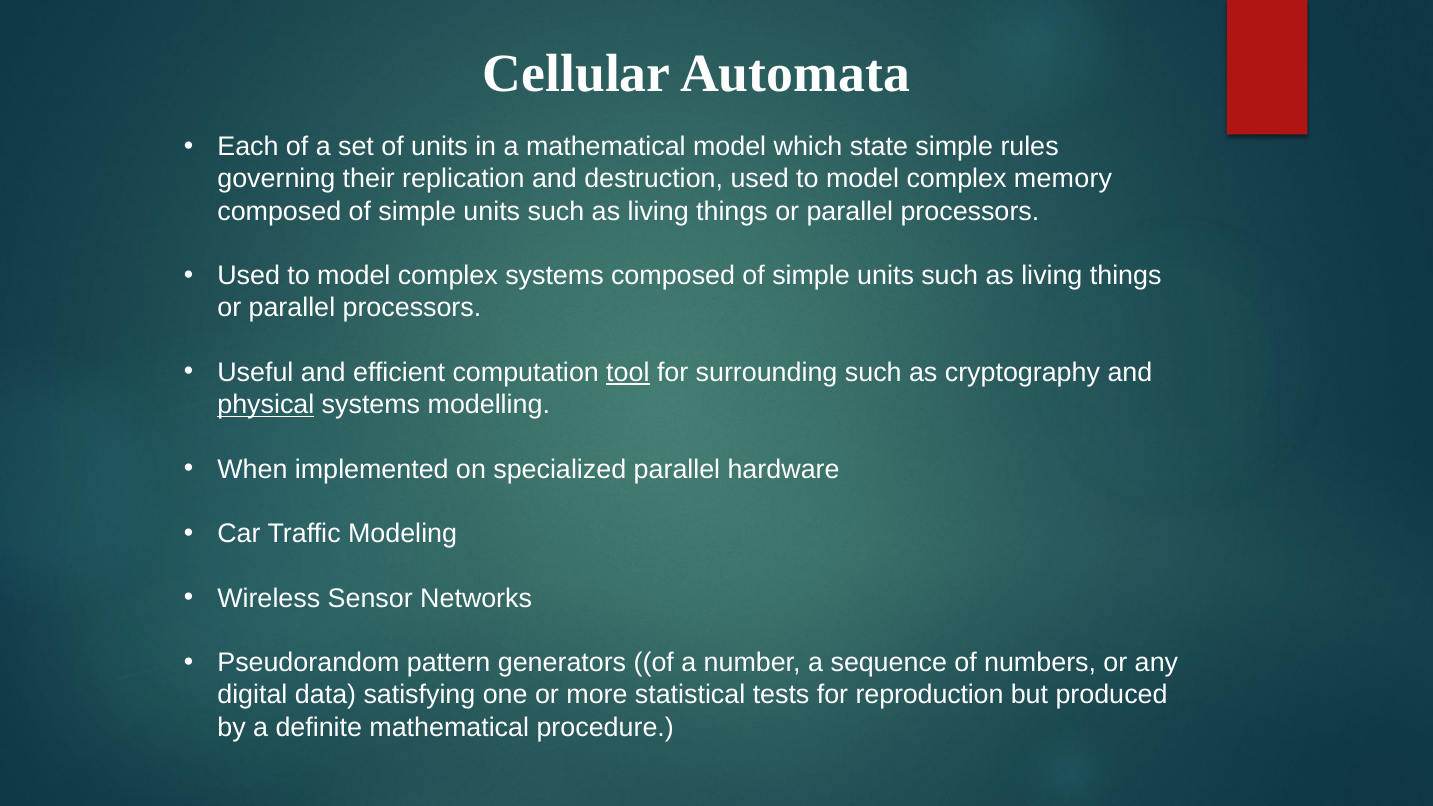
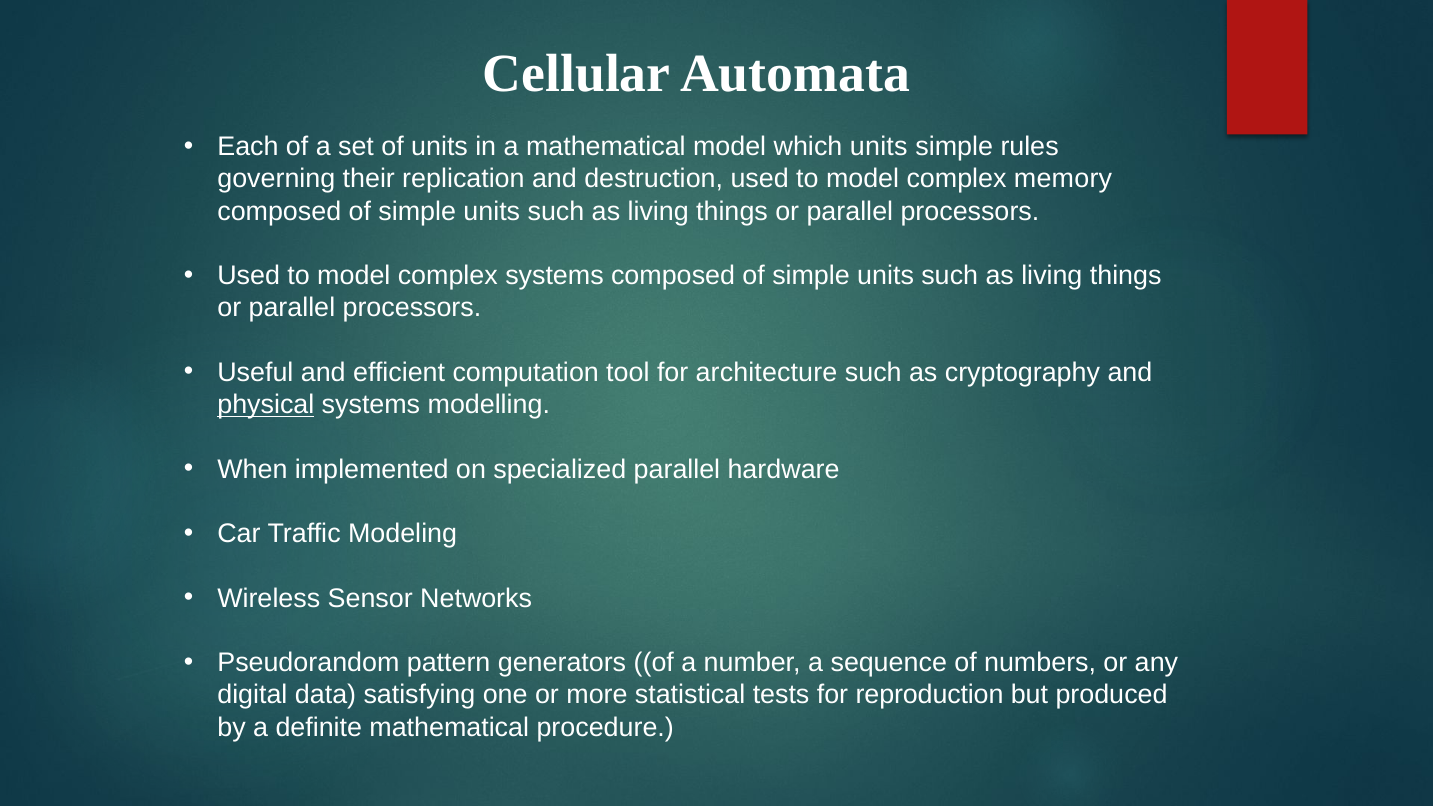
which state: state -> units (879, 147)
tool underline: present -> none (628, 373)
surrounding: surrounding -> architecture (766, 373)
